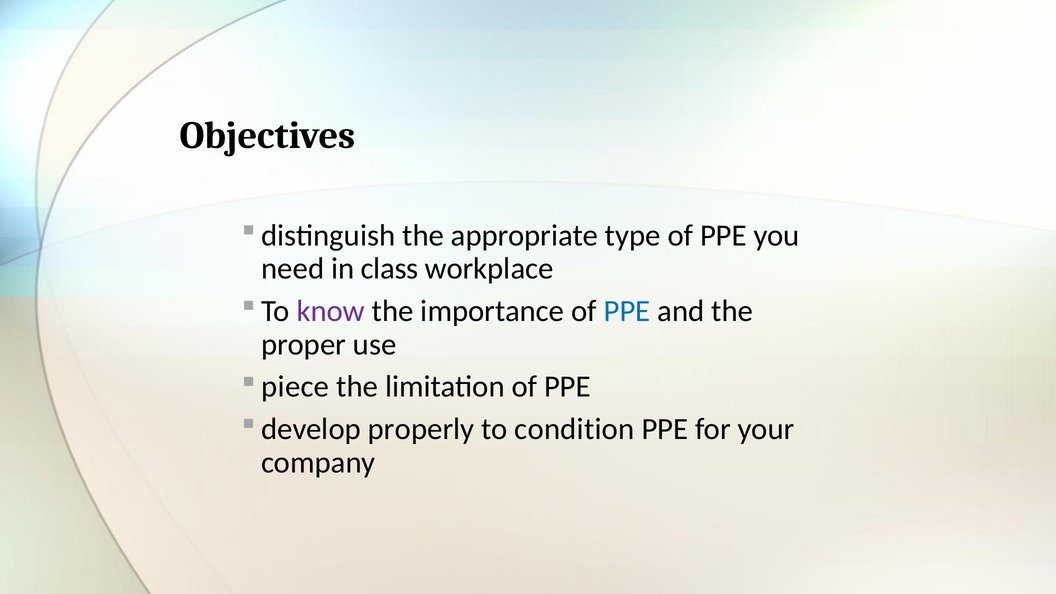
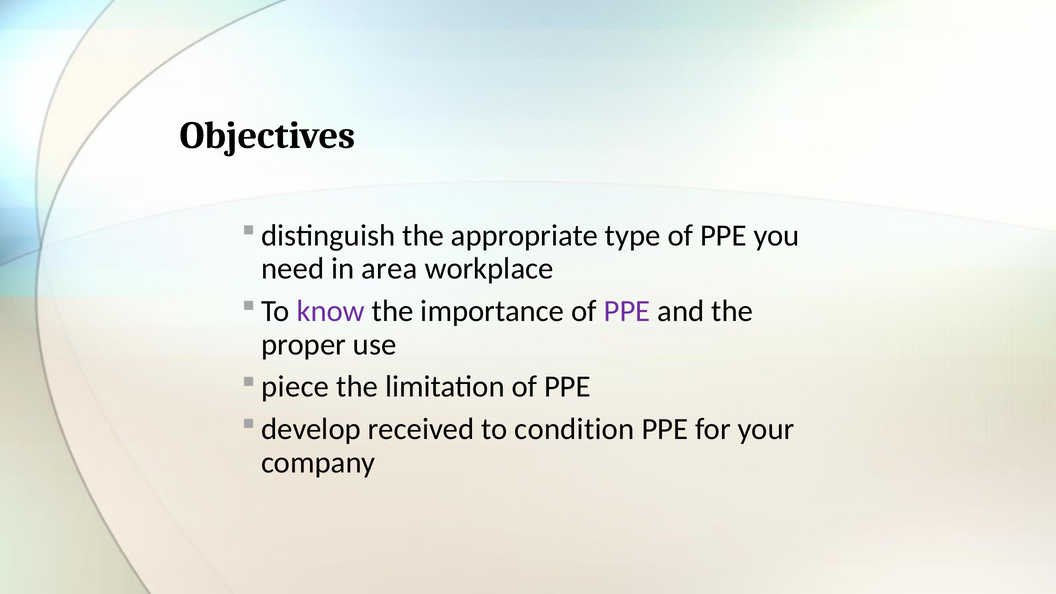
class: class -> area (389, 269)
PPE colour: blue -> purple (627, 311)
properly: properly -> received (421, 429)
